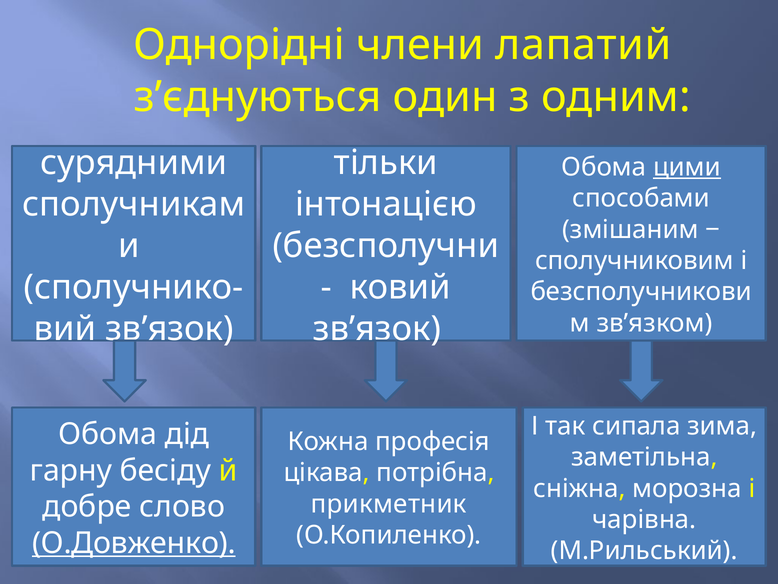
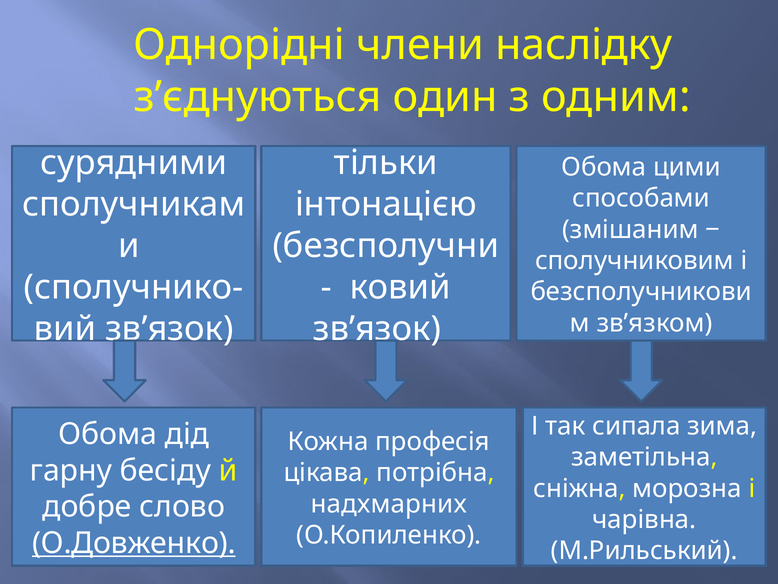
лапатий: лапатий -> наслідку (584, 45)
цими underline: present -> none (687, 167)
прикметник: прикметник -> надхмарних (389, 504)
